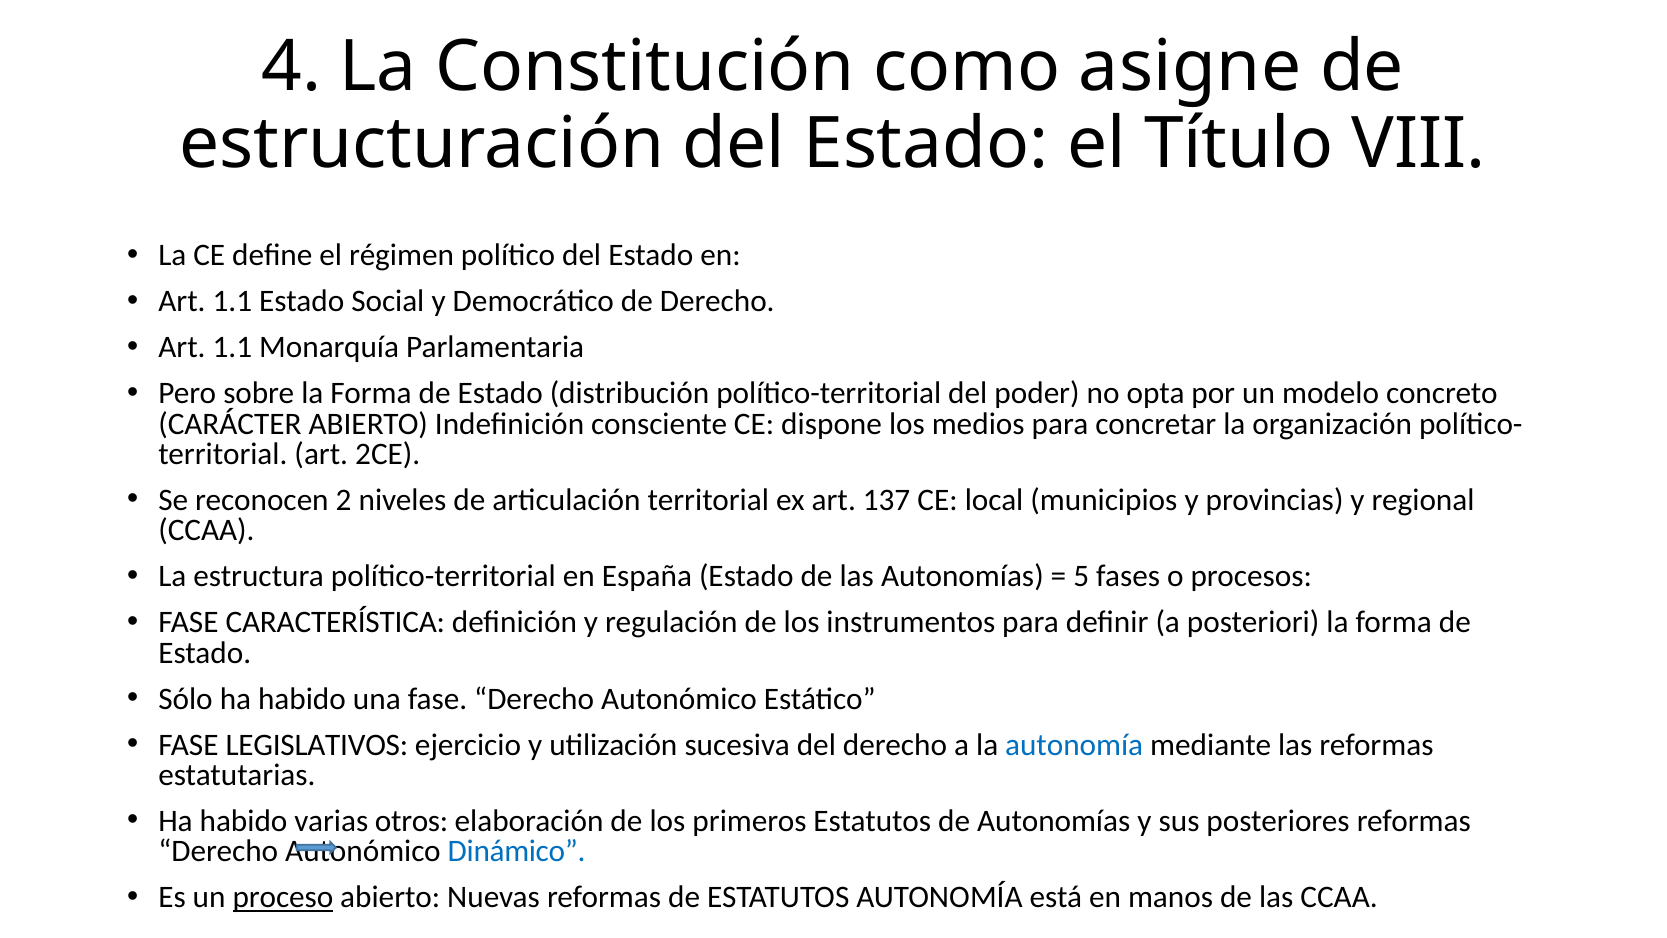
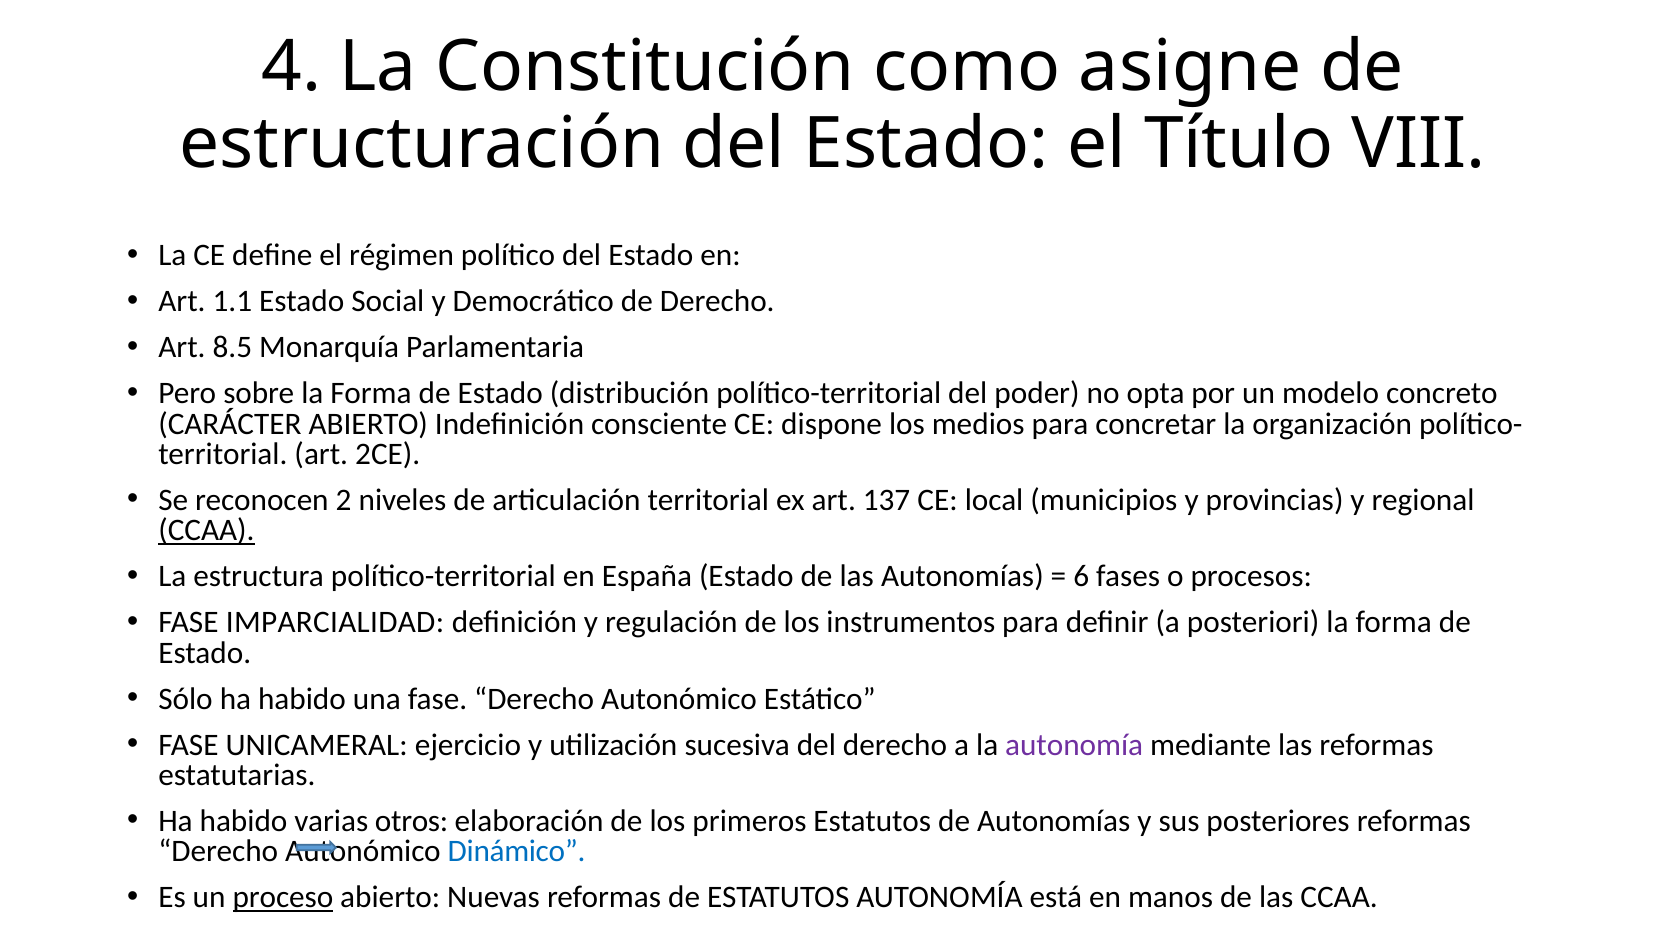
1.1: 1.1 -> 8.5 (232, 347)
CCAA underline: none -> present (206, 530)
5: 5 -> 6 (1081, 576)
CARACTERÍSTICA: CARACTERÍSTICA -> IMPARCIALIDAD (335, 622)
LEGISLATIVOS: LEGISLATIVOS -> UNICAMERAL (317, 745)
autonomía colour: blue -> purple (1074, 745)
